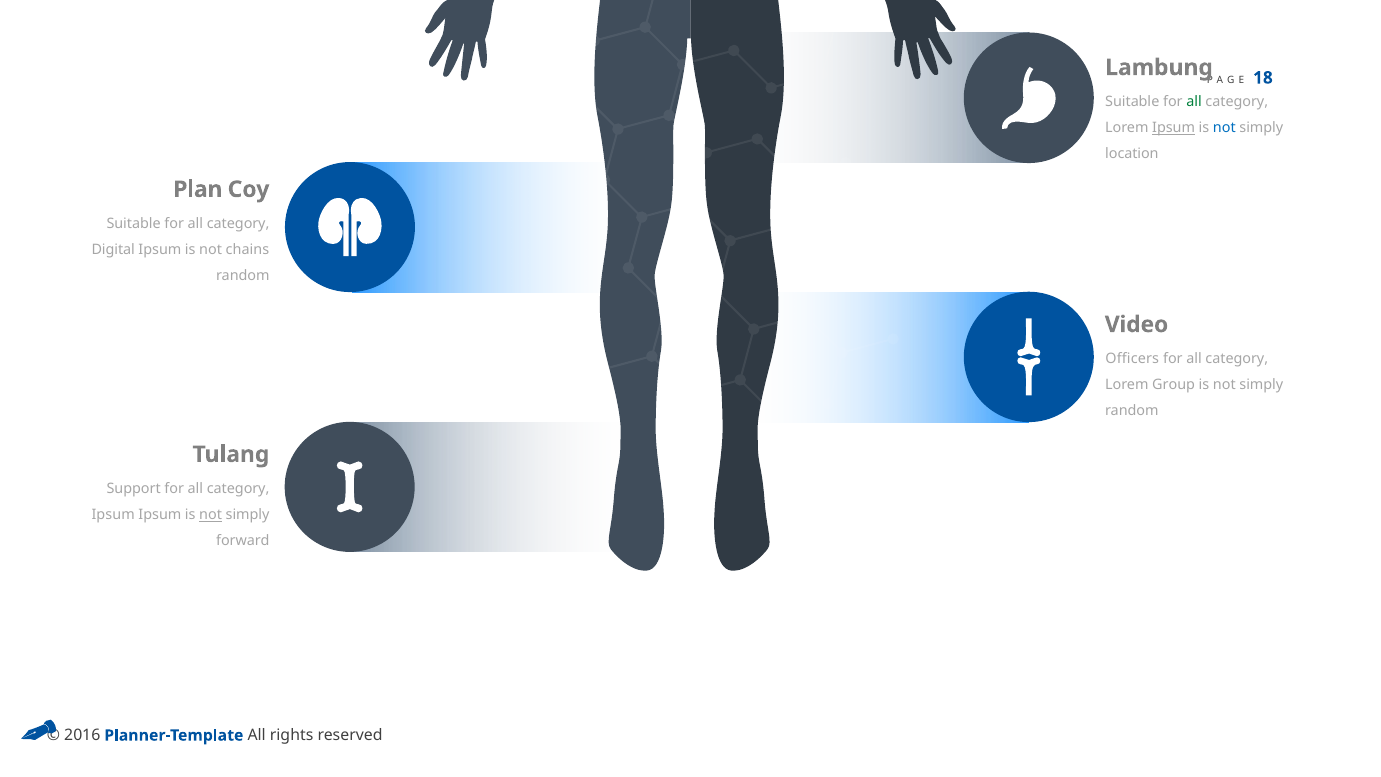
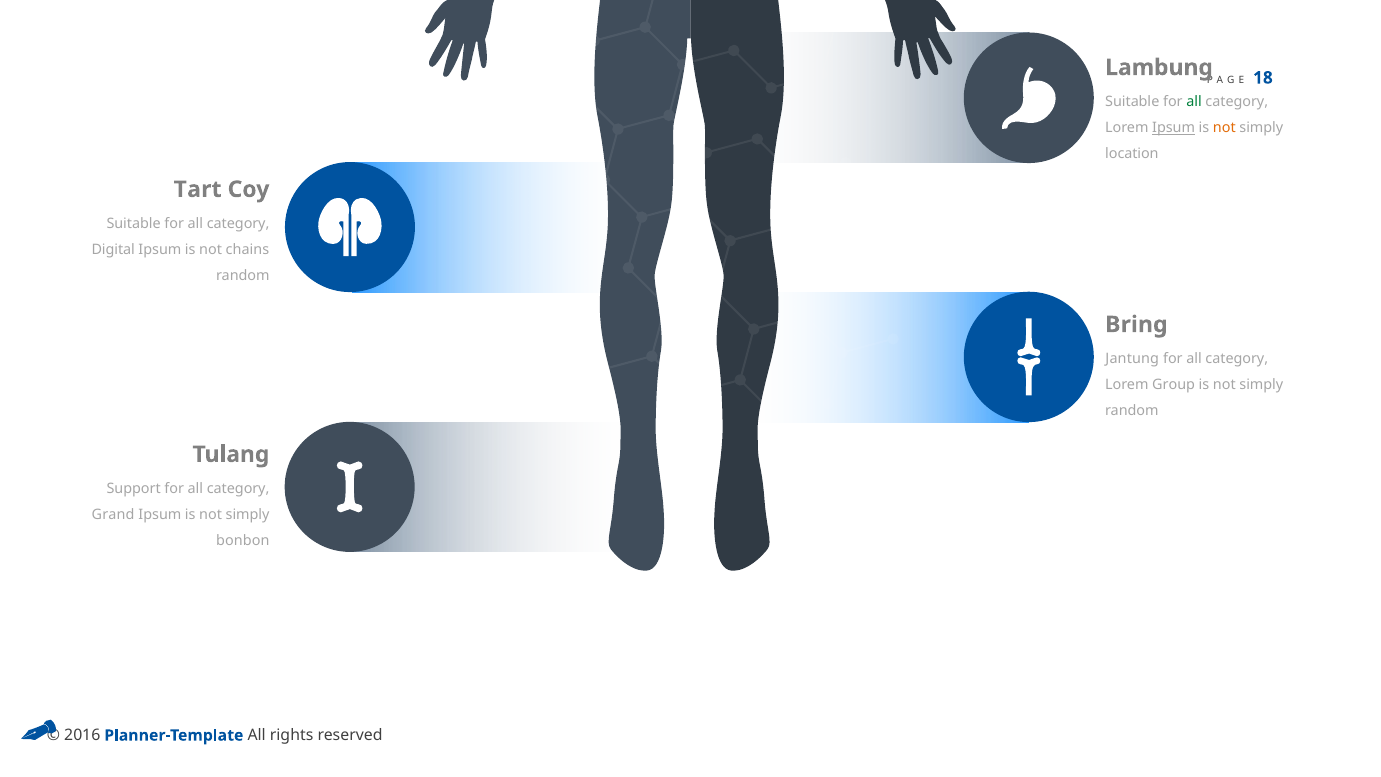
not colour: blue -> orange (1224, 128)
Plan: Plan -> Tart (198, 189)
Video: Video -> Bring (1136, 324)
Officers: Officers -> Jantung (1132, 359)
Ipsum: Ipsum -> Grand (113, 515)
not underline: present -> none (211, 515)
forward: forward -> bonbon (243, 541)
